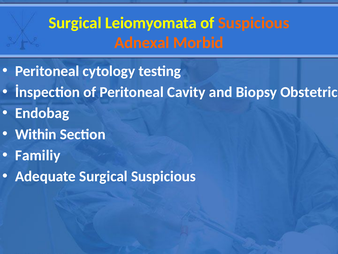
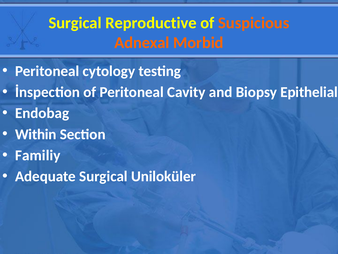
Leiomyomata: Leiomyomata -> Reproductive (151, 23)
Obstetric: Obstetric -> Epithelial (309, 92)
Surgical Suspicious: Suspicious -> Uniloküler (163, 176)
